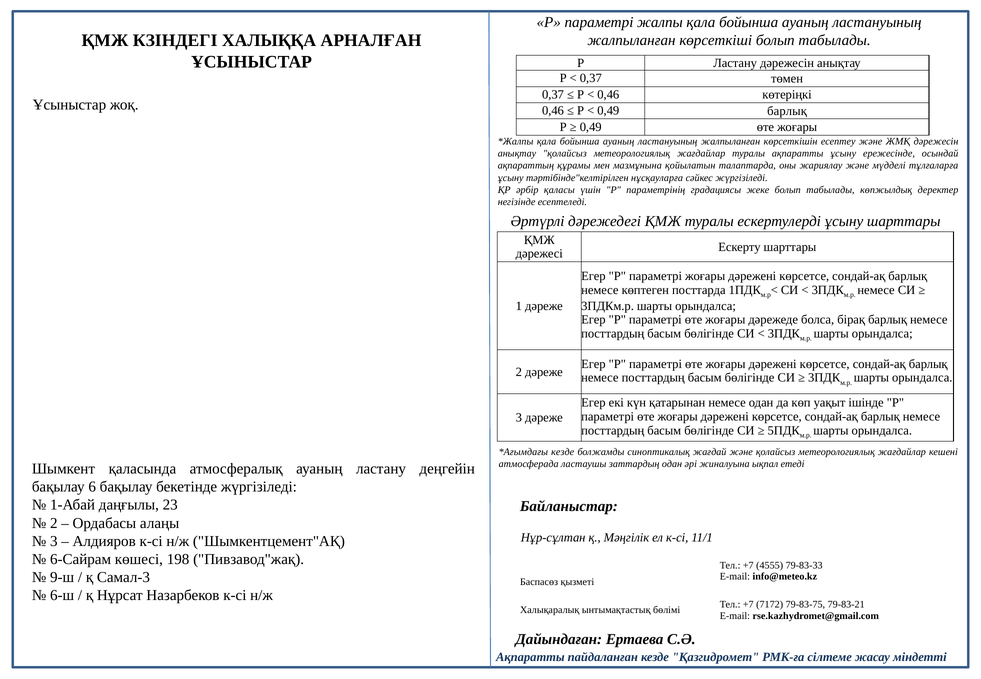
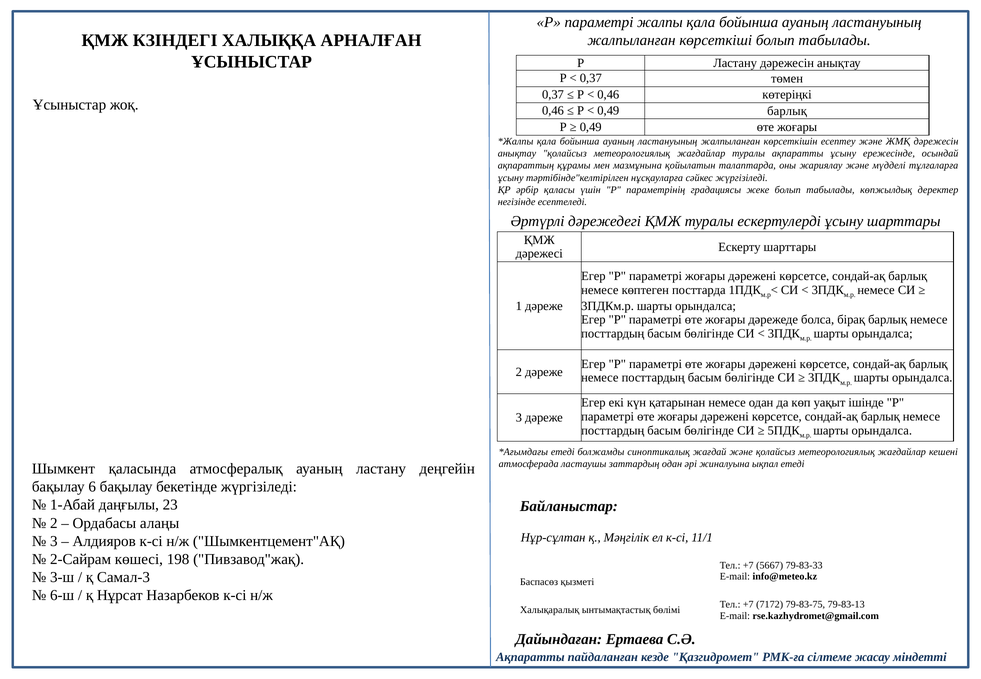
кезде: кезде -> етеді (563, 452)
6-Сайрам: 6-Сайрам -> 2-Сайрам (81, 559)
4555: 4555 -> 5667 (770, 565)
9-ш: 9-ш -> 3-ш (62, 577)
79-83-21: 79-83-21 -> 79-83-13 (846, 605)
